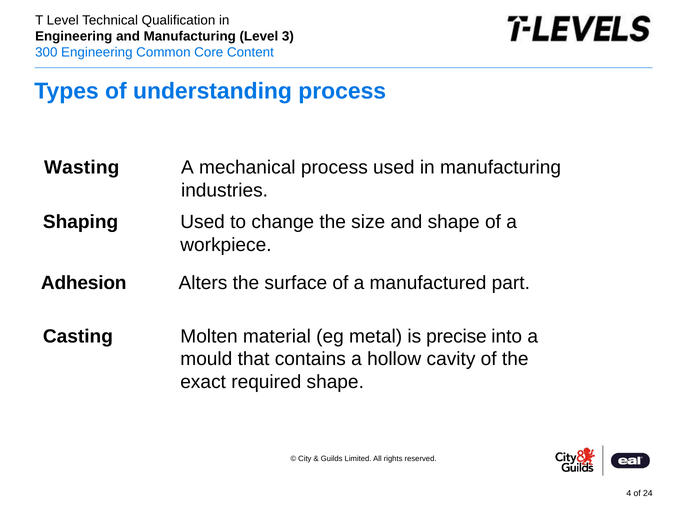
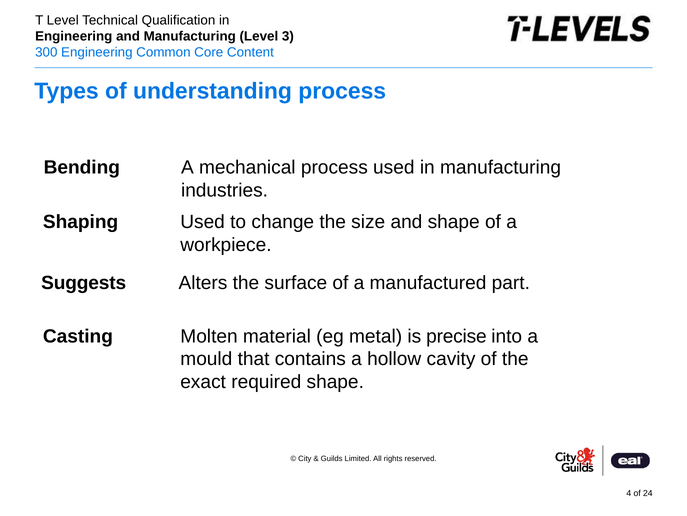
Wasting: Wasting -> Bending (82, 167)
Adhesion: Adhesion -> Suggests (84, 283)
